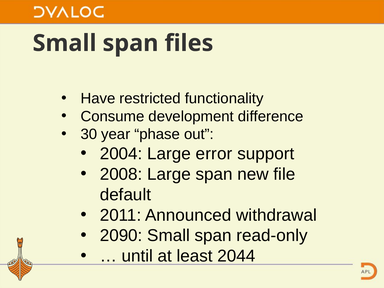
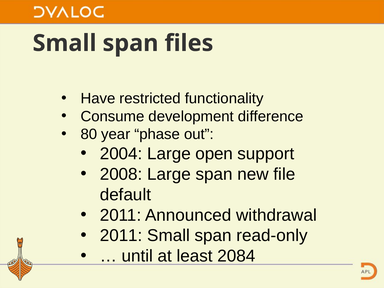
30: 30 -> 80 (89, 134)
error: error -> open (214, 154)
2090: 2090 -> 2011 (121, 236)
2044: 2044 -> 2084 (236, 256)
